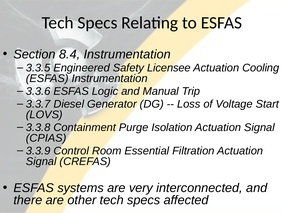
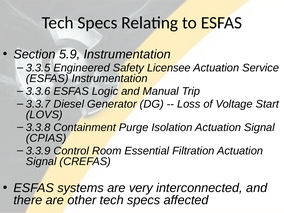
8.4: 8.4 -> 5.9 (70, 54)
Cooling: Cooling -> Service (261, 68)
